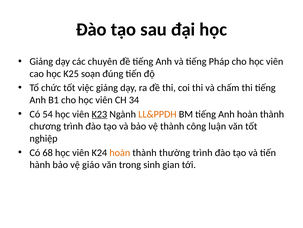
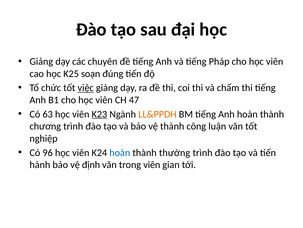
việc underline: none -> present (86, 88)
34: 34 -> 47 (134, 100)
54: 54 -> 63 (48, 114)
68: 68 -> 96 (48, 152)
hoàn colour: orange -> blue (120, 152)
giáo: giáo -> định (91, 164)
trong sinh: sinh -> viên (152, 164)
